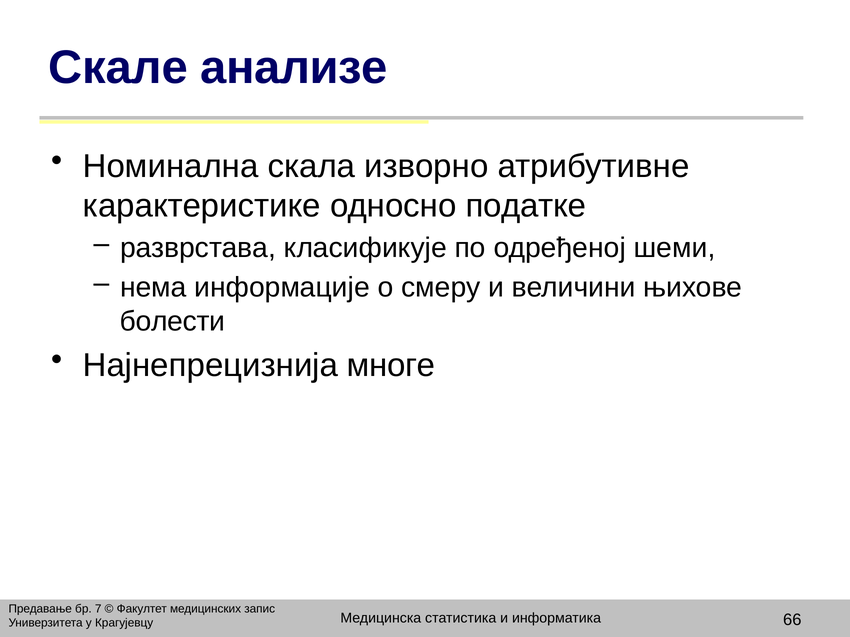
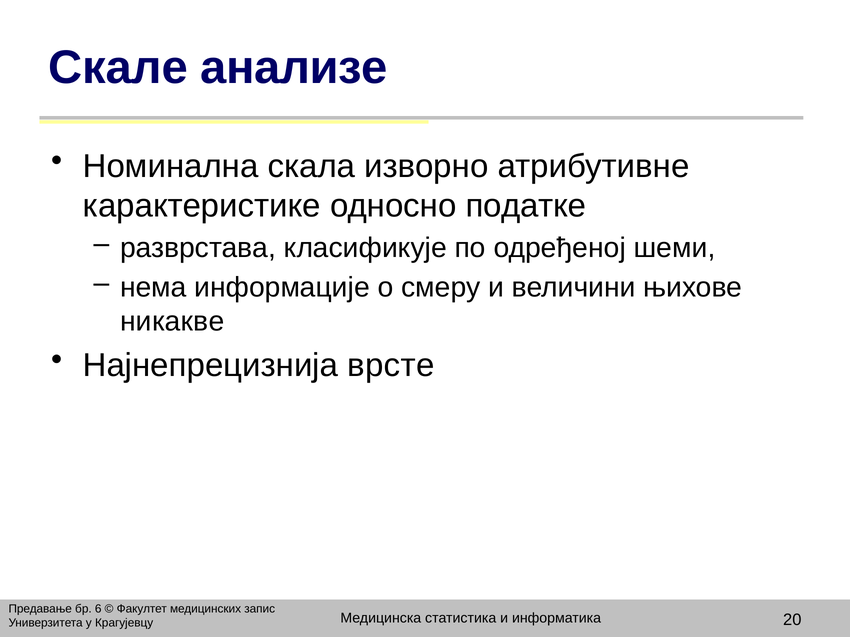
болести: болести -> никакве (172, 322)
многе: многе -> врсте (391, 366)
7: 7 -> 6 (98, 609)
66: 66 -> 20 (792, 620)
